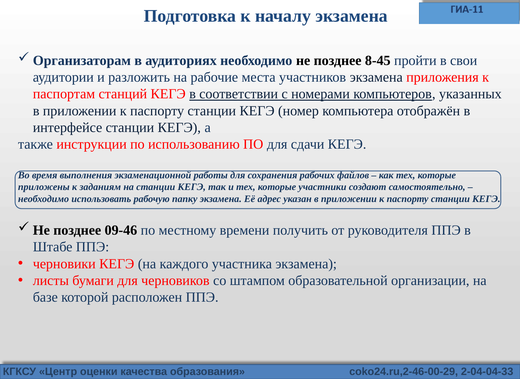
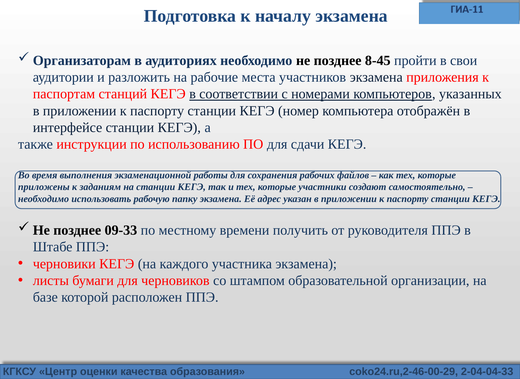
09-46: 09-46 -> 09-33 (121, 230)
